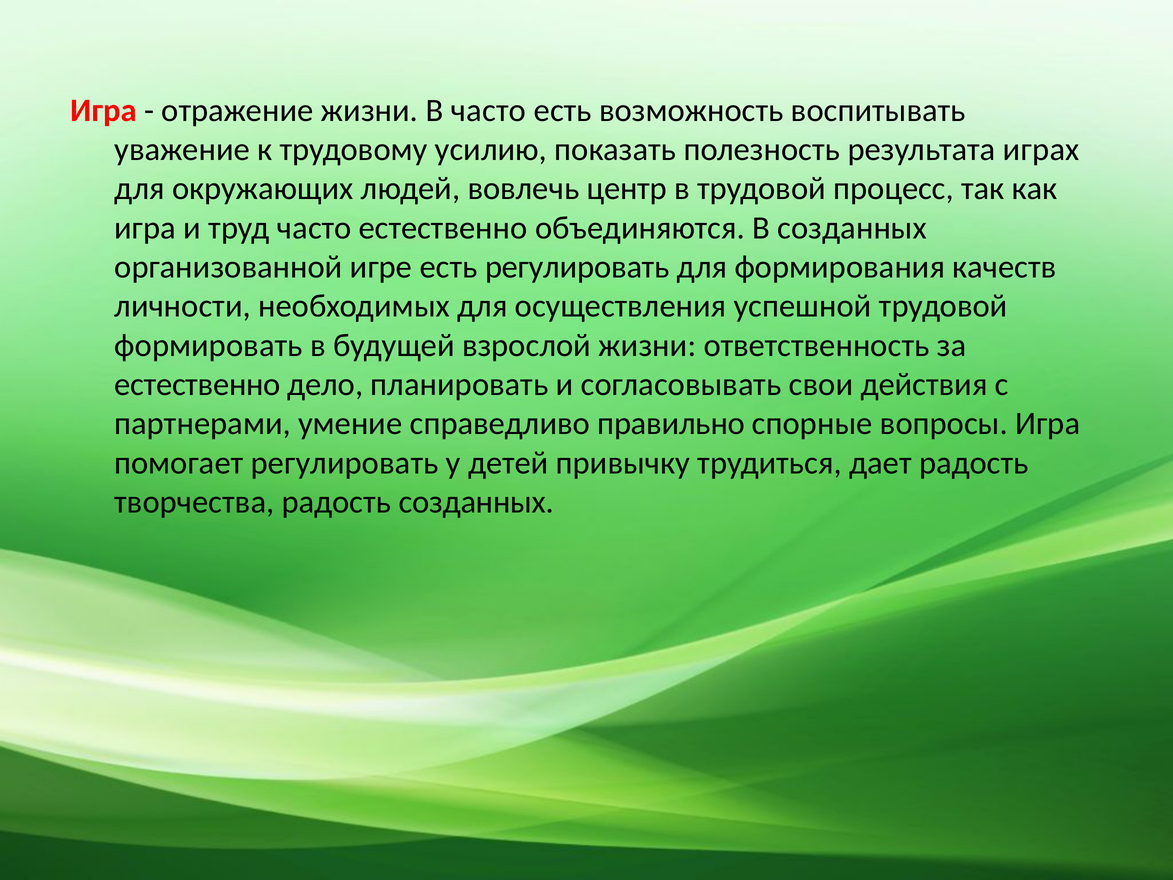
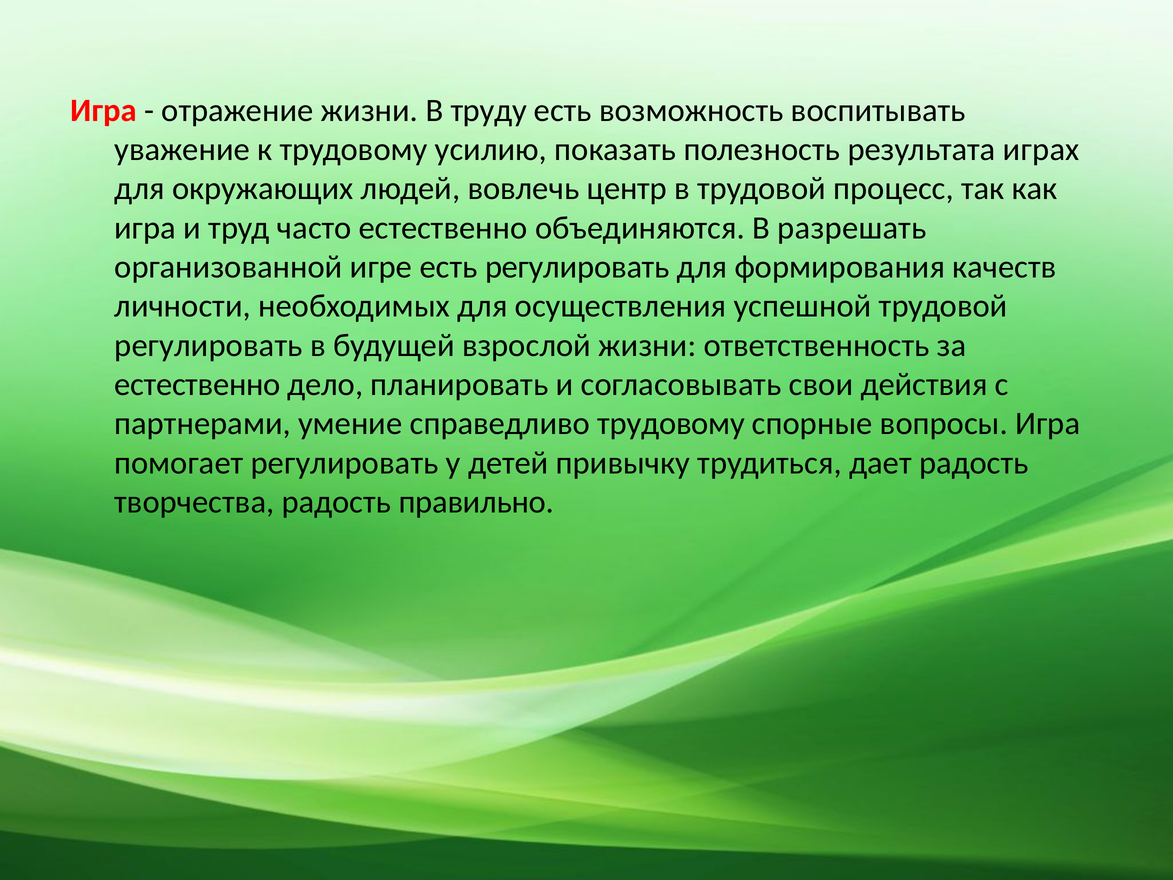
В часто: часто -> труду (489, 110)
В созданных: созданных -> разрешать (852, 228)
формировать: формировать -> регулировать (208, 345)
справедливо правильно: правильно -> трудовому (671, 424)
радость созданных: созданных -> правильно (476, 502)
